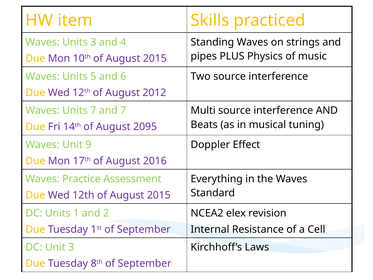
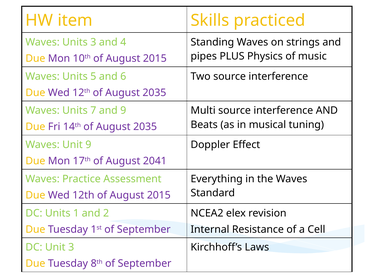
12th of August 2012: 2012 -> 2035 (154, 93)
and 7: 7 -> 9 (123, 110)
14th of August 2095: 2095 -> 2035 (145, 127)
2016: 2016 -> 2041 (155, 161)
